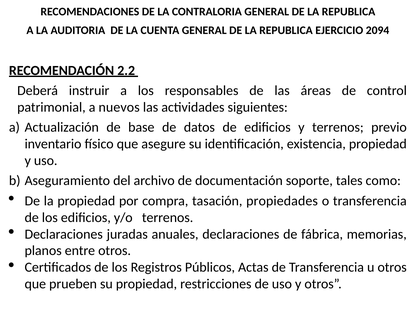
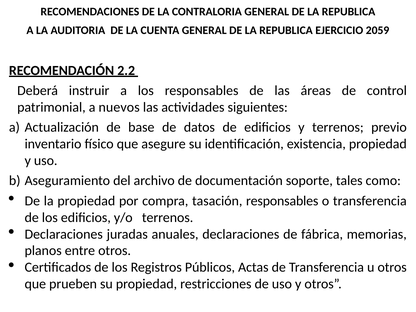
2094: 2094 -> 2059 (378, 30)
tasación propiedades: propiedades -> responsables (282, 201)
